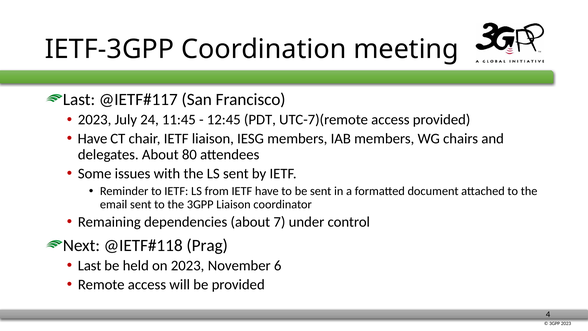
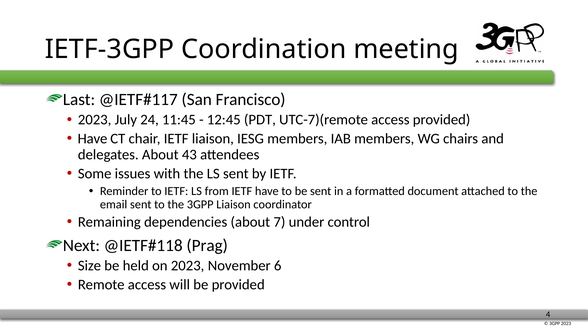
80: 80 -> 43 (189, 154)
Last: Last -> Size (89, 265)
